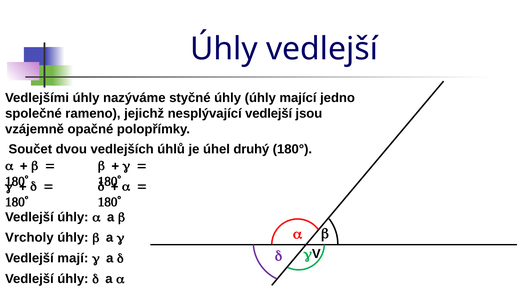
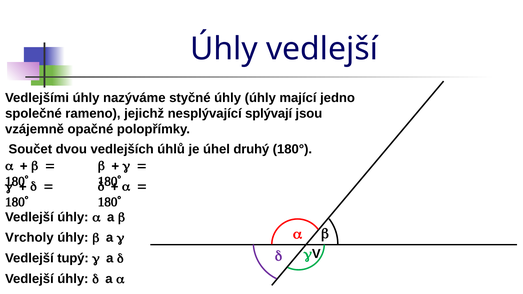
nesplývající vedlejší: vedlejší -> splývají (269, 113)
mají: mají -> tupý (73, 258)
